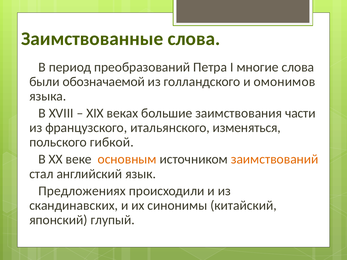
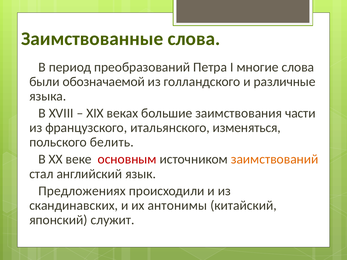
омонимов: омонимов -> различные (285, 82)
гибкой: гибкой -> белить (112, 142)
основным colour: orange -> red (127, 159)
синонимы: синонимы -> антонимы (177, 206)
глупый: глупый -> служит (113, 220)
